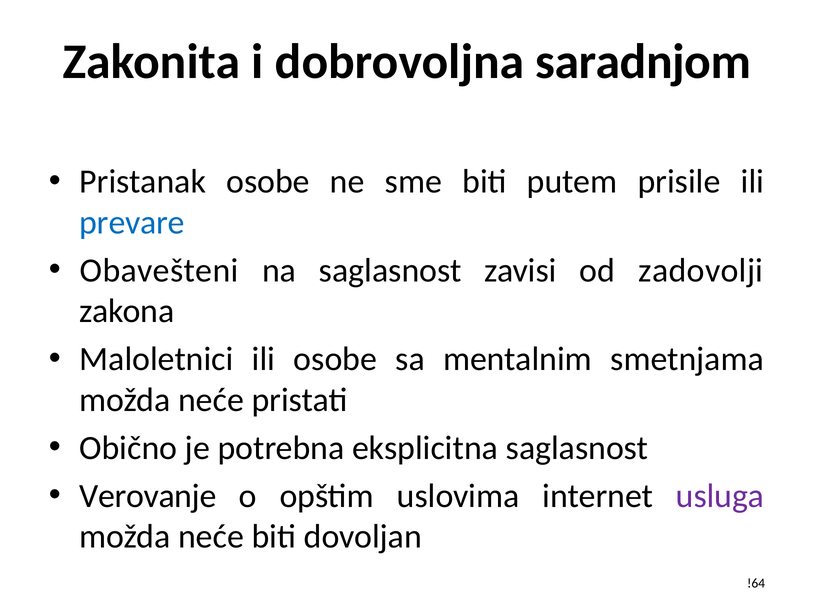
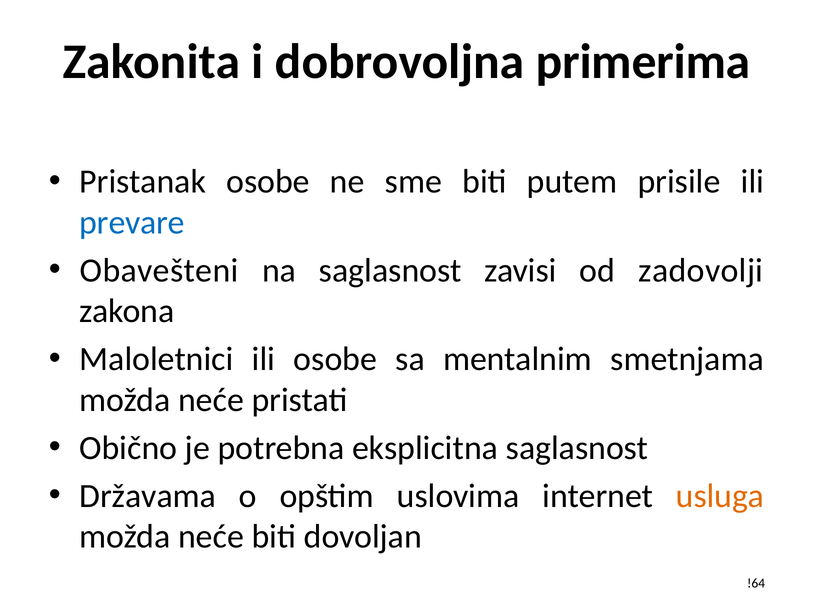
saradnjom: saradnjom -> primerima (643, 62)
Verovanje: Verovanje -> Državama (148, 496)
usluga colour: purple -> orange (720, 496)
